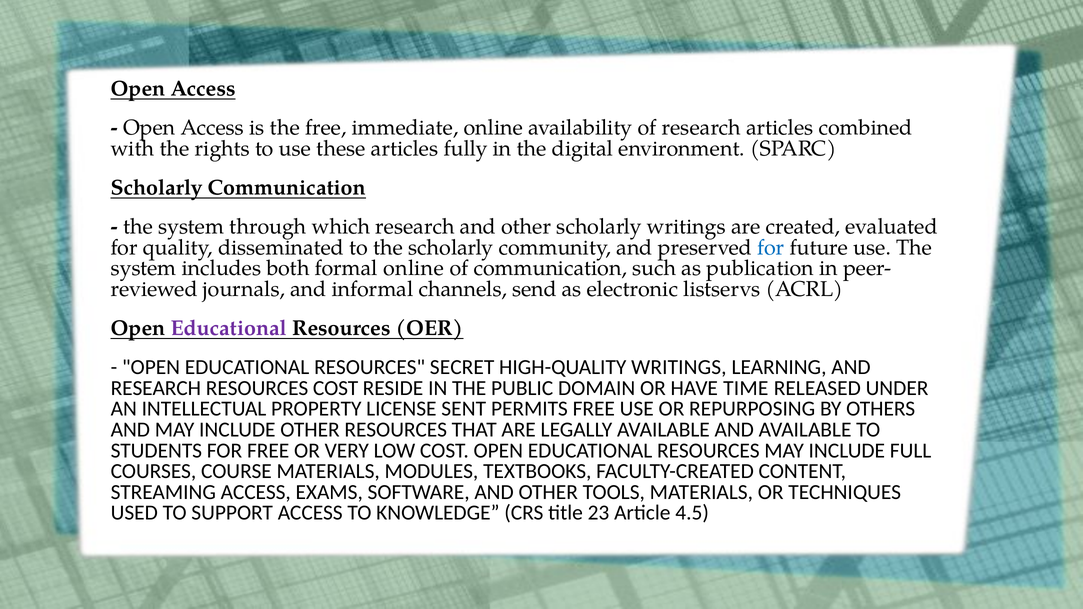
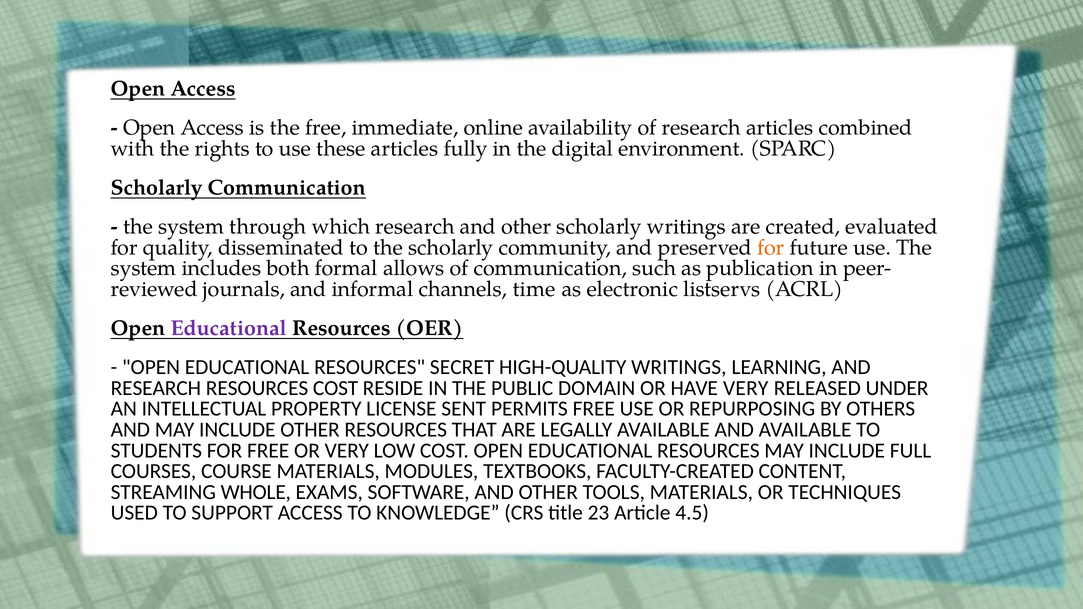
for colour: blue -> orange (771, 248)
formal online: online -> allows (414, 268)
send: send -> time (534, 289)
HAVE TIME: TIME -> VERY (746, 388)
STREAMING ACCESS: ACCESS -> WHOLE (256, 492)
